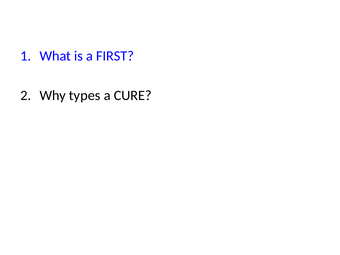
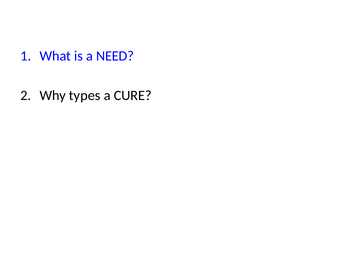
FIRST: FIRST -> NEED (115, 56)
